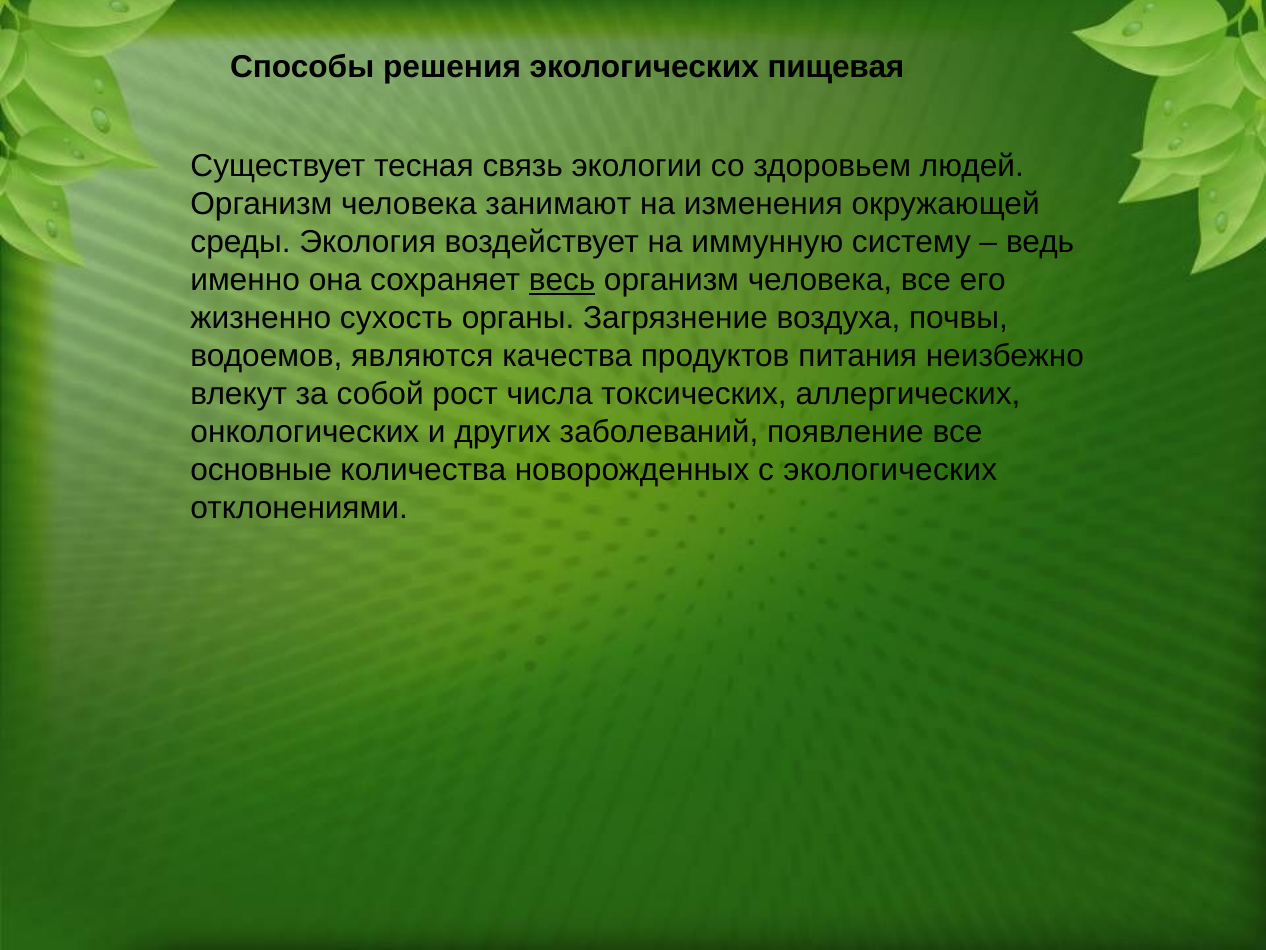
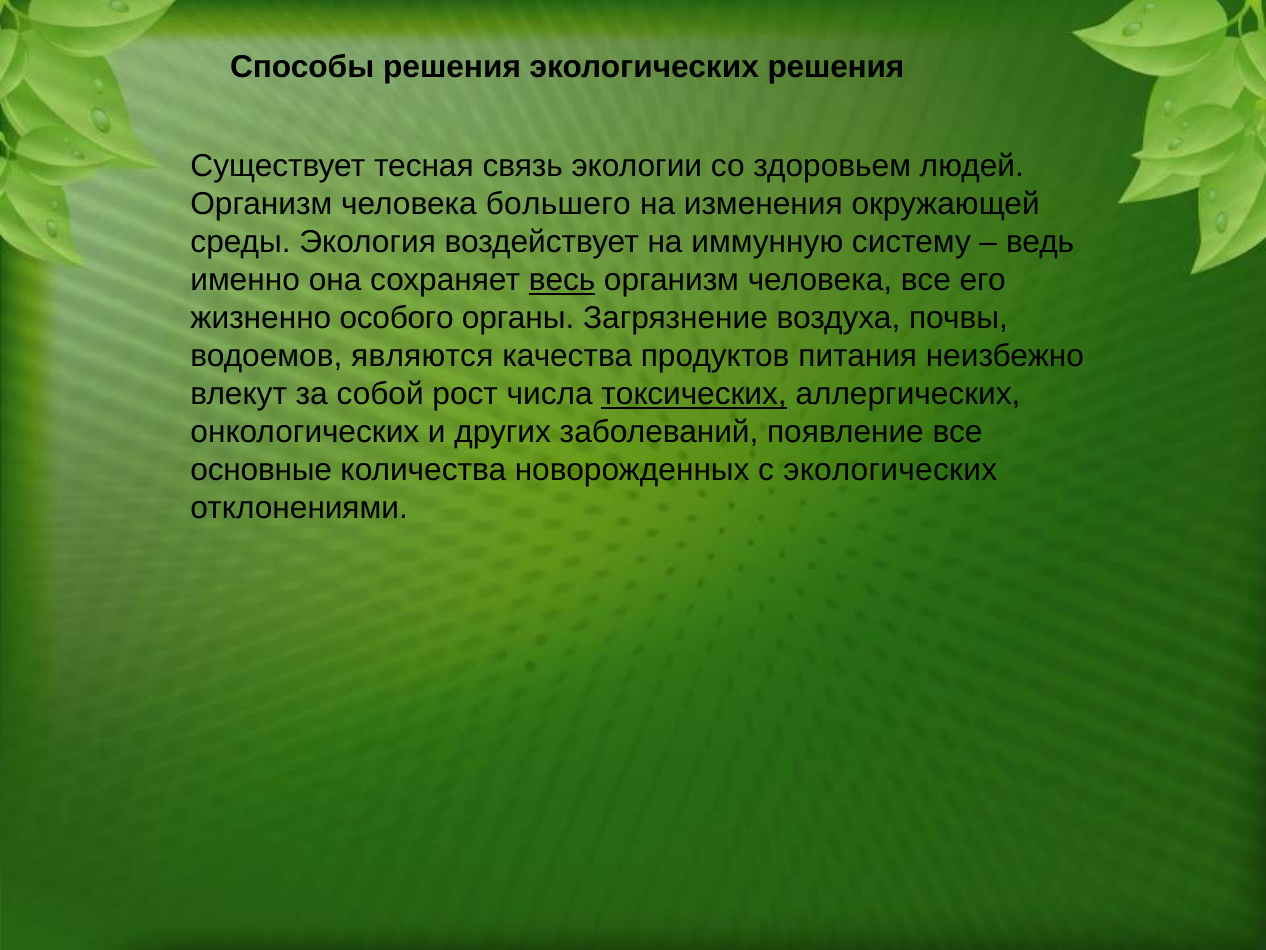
экологических пищевая: пищевая -> решения (836, 67)
занимают: занимают -> большего (558, 204)
сухость: сухость -> особого (397, 318)
токсических underline: none -> present (694, 394)
